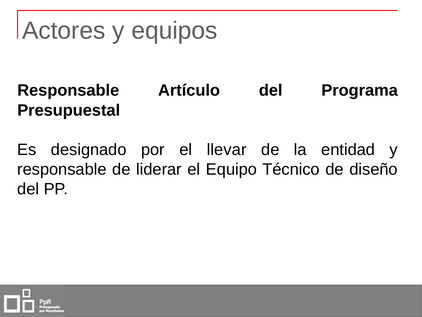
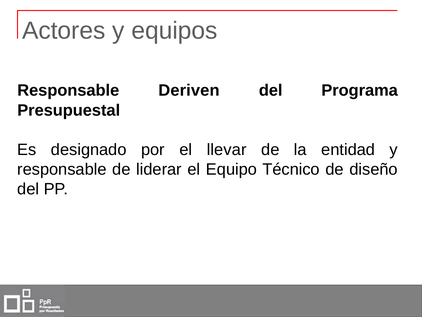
Artículo: Artículo -> Deriven (189, 90)
